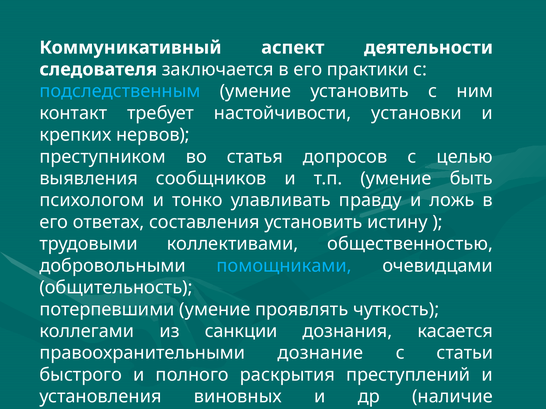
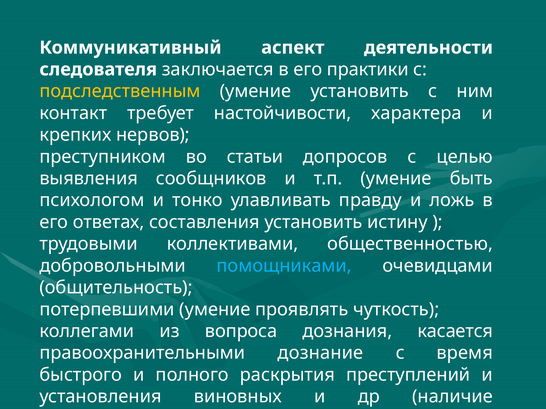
подследственным colour: light blue -> yellow (120, 91)
установки: установки -> характера (416, 113)
статья: статья -> статьи (255, 157)
санкции: санкции -> вопроса (241, 332)
статьи: статьи -> время (465, 353)
